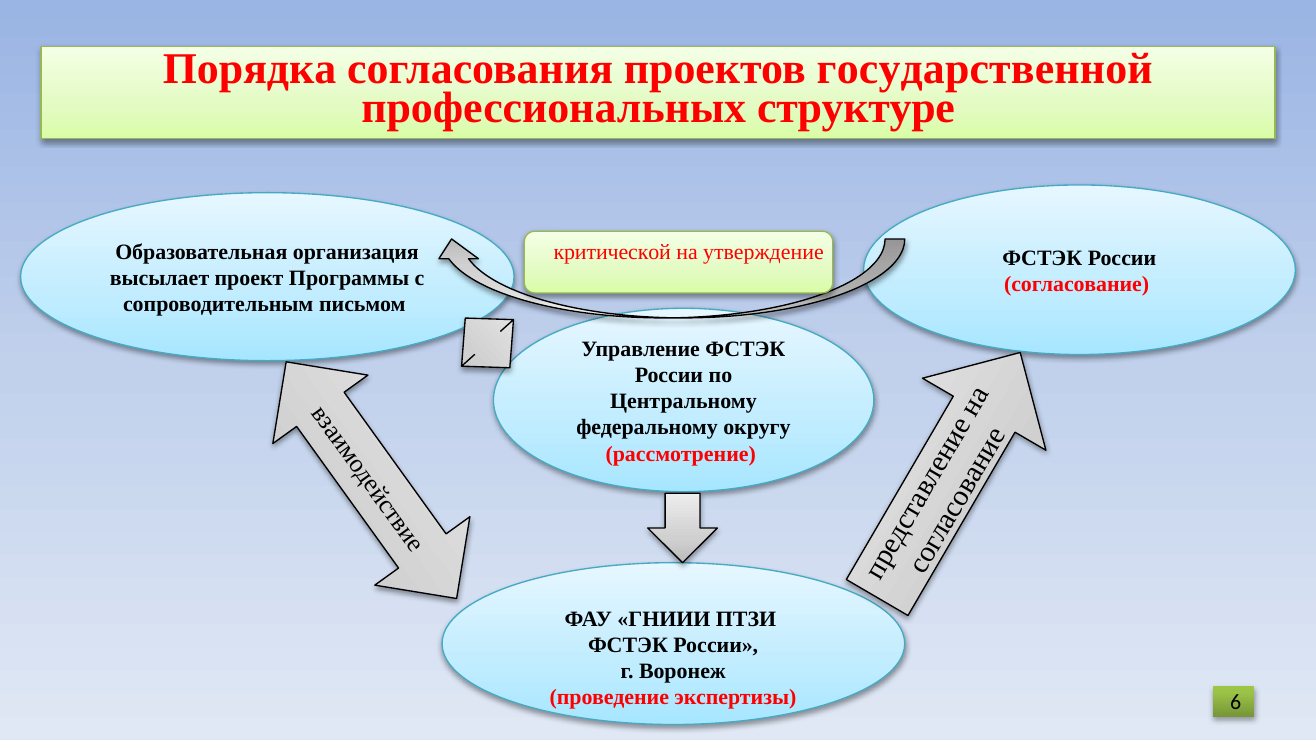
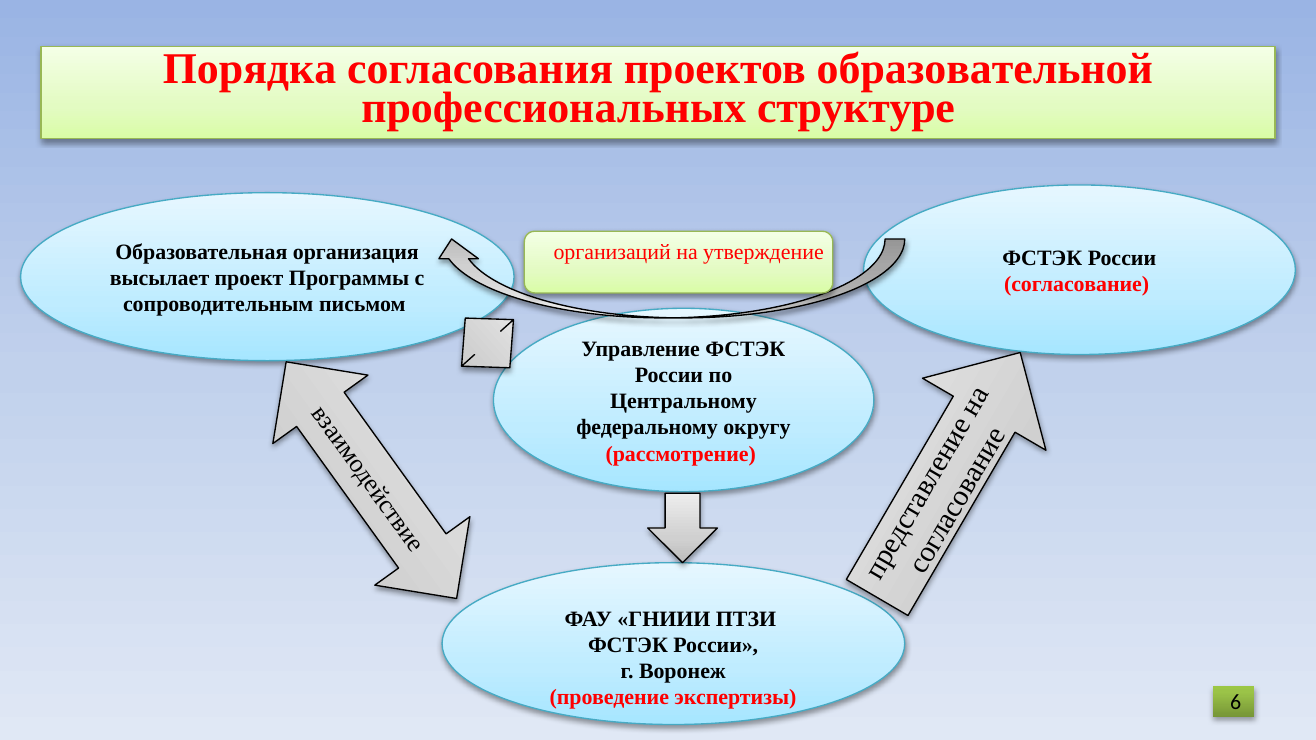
государственной: государственной -> образовательной (985, 69)
критической: критической -> организаций (612, 252)
